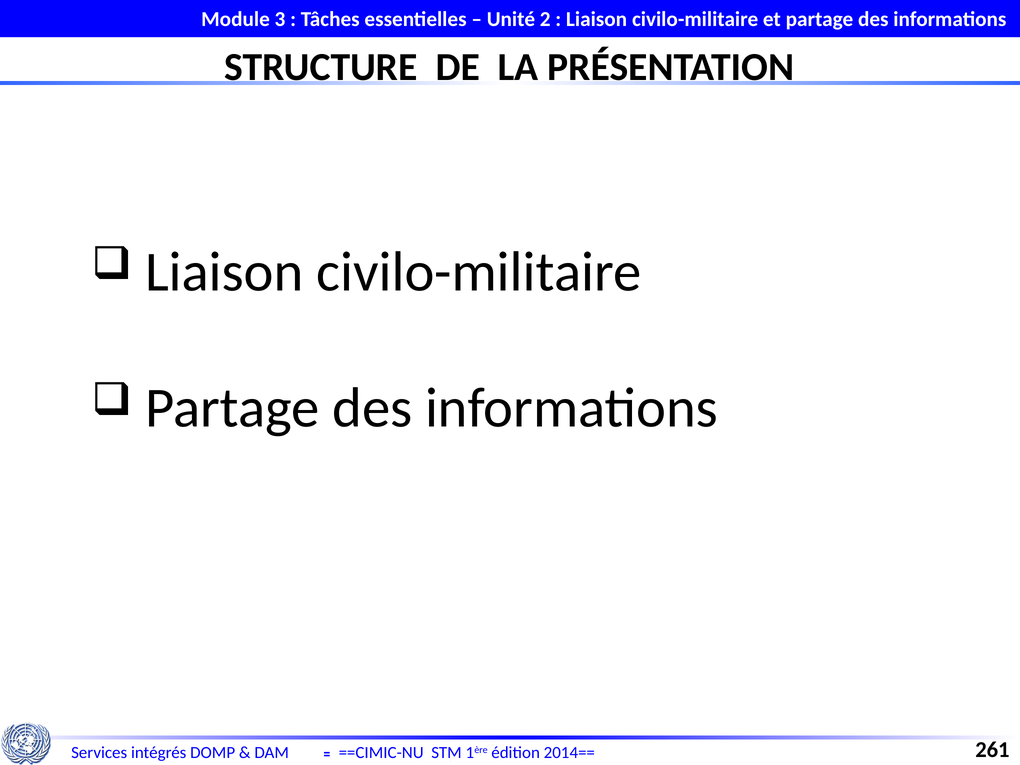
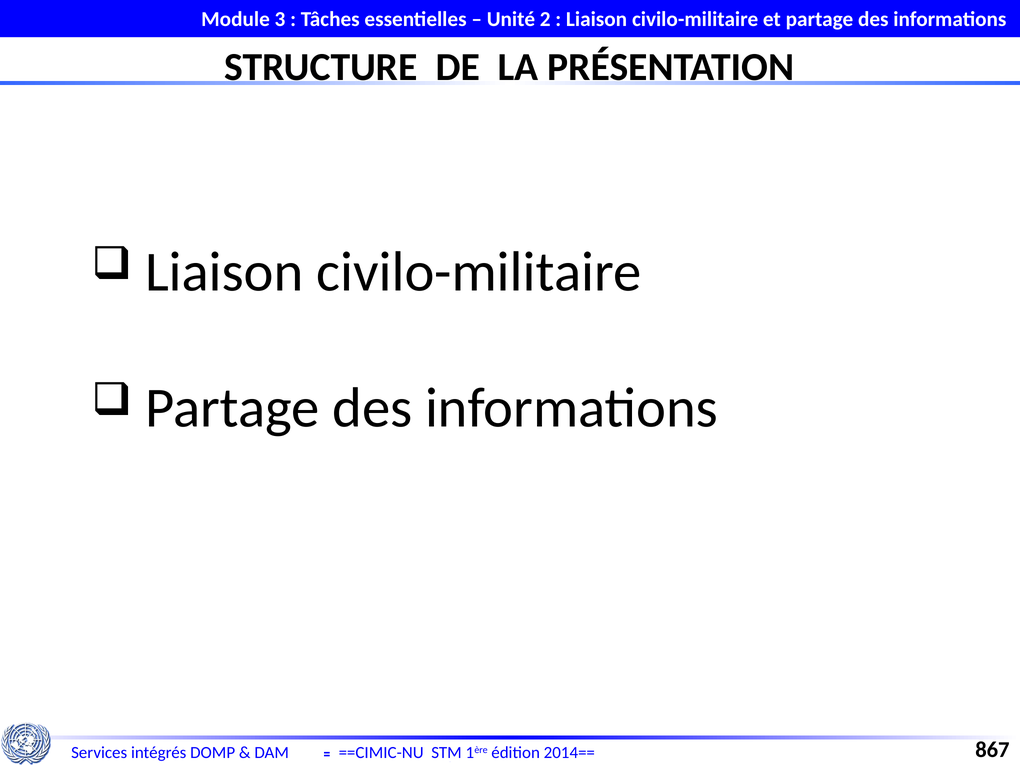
261: 261 -> 867 (992, 750)
